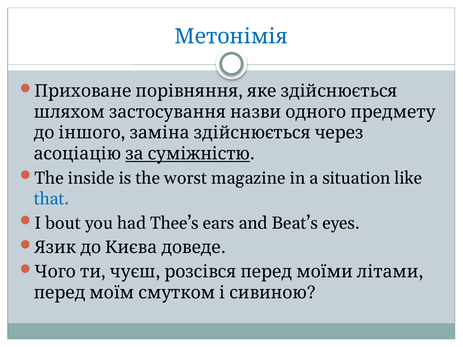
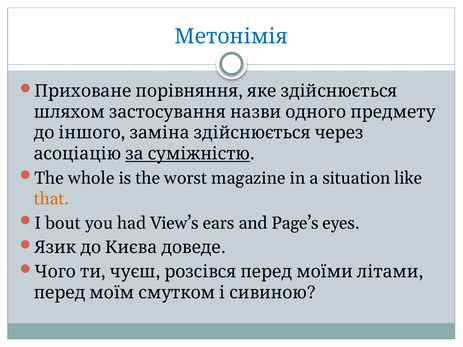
inside: inside -> whole (91, 178)
that colour: blue -> orange (51, 199)
Thee’s: Thee’s -> View’s (174, 223)
Beat’s: Beat’s -> Page’s (295, 223)
